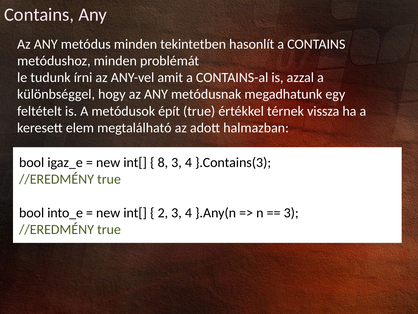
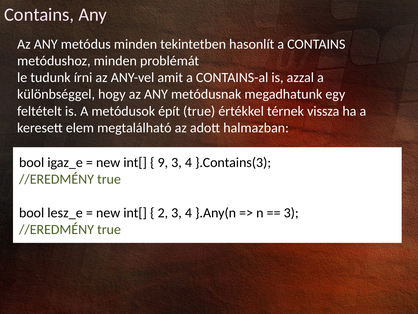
8: 8 -> 9 (163, 162)
into_e: into_e -> lesz_e (65, 212)
